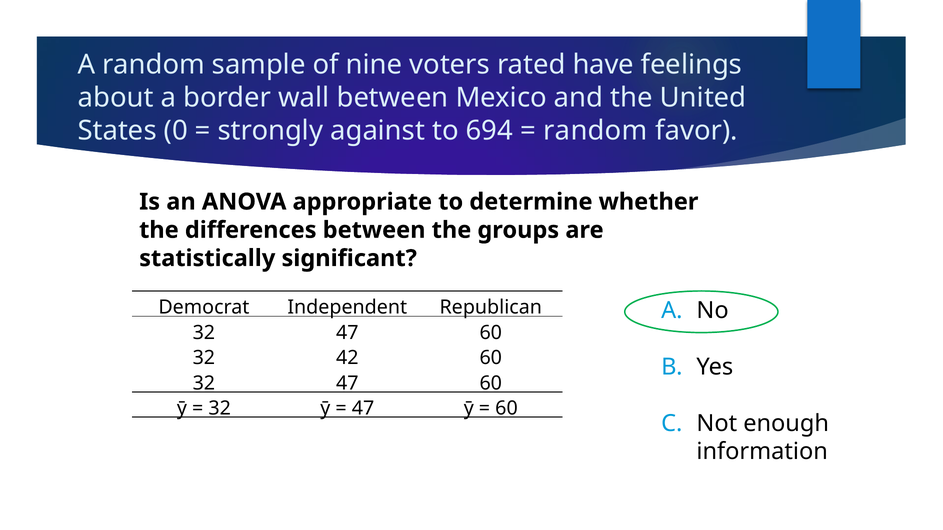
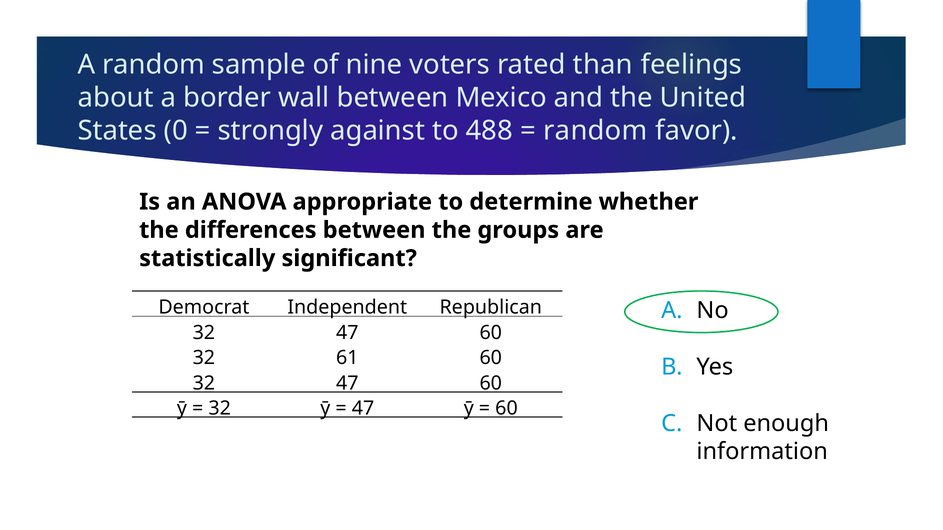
have: have -> than (603, 65)
694: 694 -> 488 (489, 131)
42: 42 -> 61 (347, 358)
